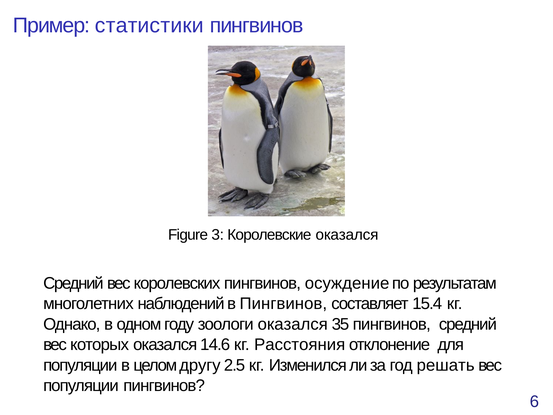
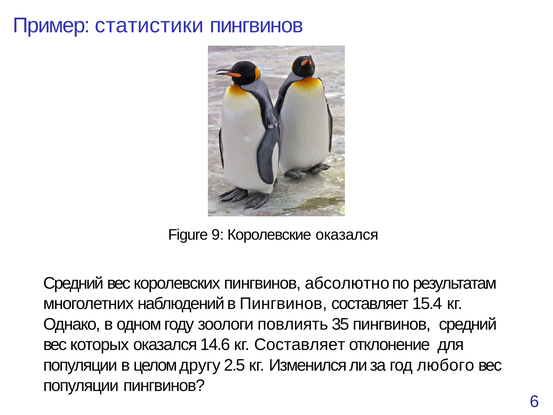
3: 3 -> 9 (218, 235)
осуждение: осуждение -> абсолютно (347, 283)
зоологи оказался: оказался -> повлиять (293, 324)
кг Расстояния: Расстояния -> Составляет (300, 345)
решать: решать -> любого (446, 365)
